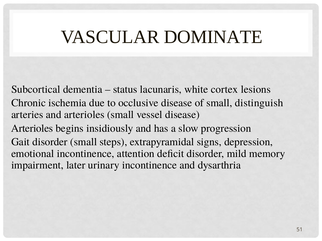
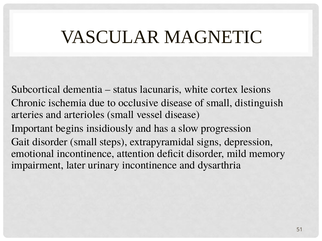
DOMINATE: DOMINATE -> MAGNETIC (213, 37)
Arterioles: Arterioles -> Important (32, 128)
